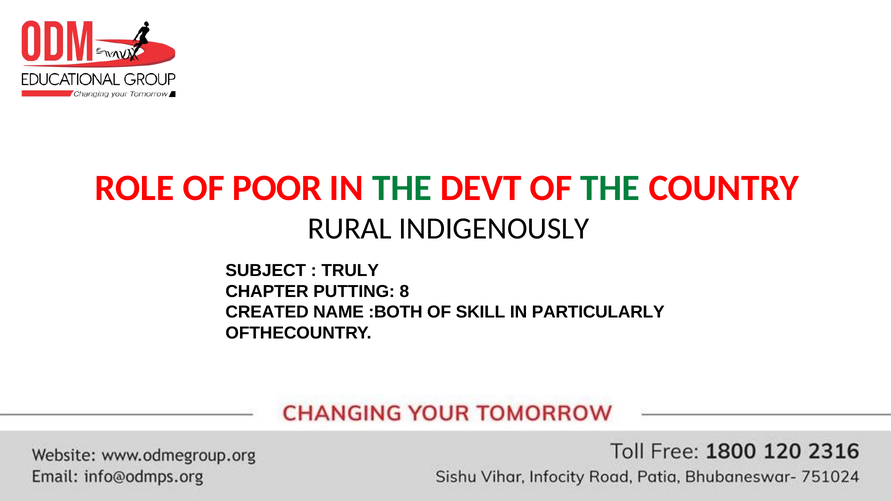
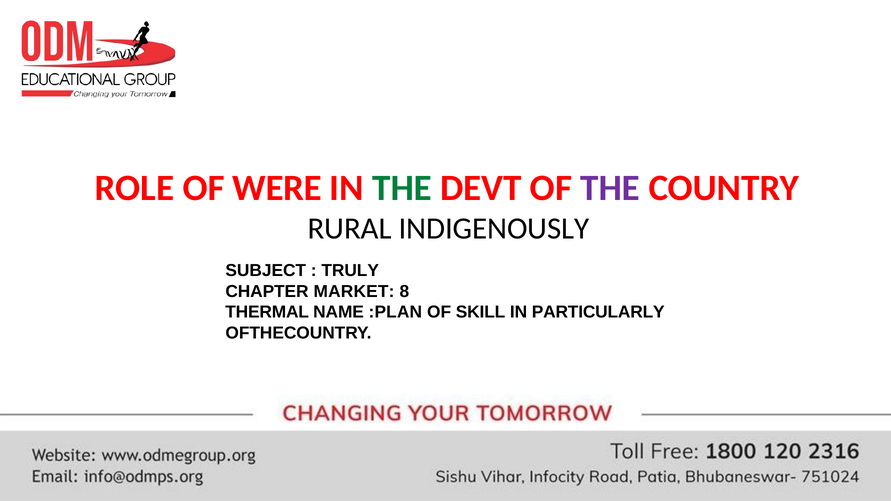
POOR: POOR -> WERE (277, 188)
THE colour: green -> purple (610, 188)
PUTTING: PUTTING -> MARKET (354, 291)
CREATED: CREATED -> THERMAL (267, 312)
:BOTH: :BOTH -> :PLAN (395, 312)
